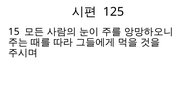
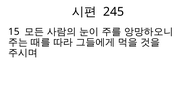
125: 125 -> 245 (114, 12)
